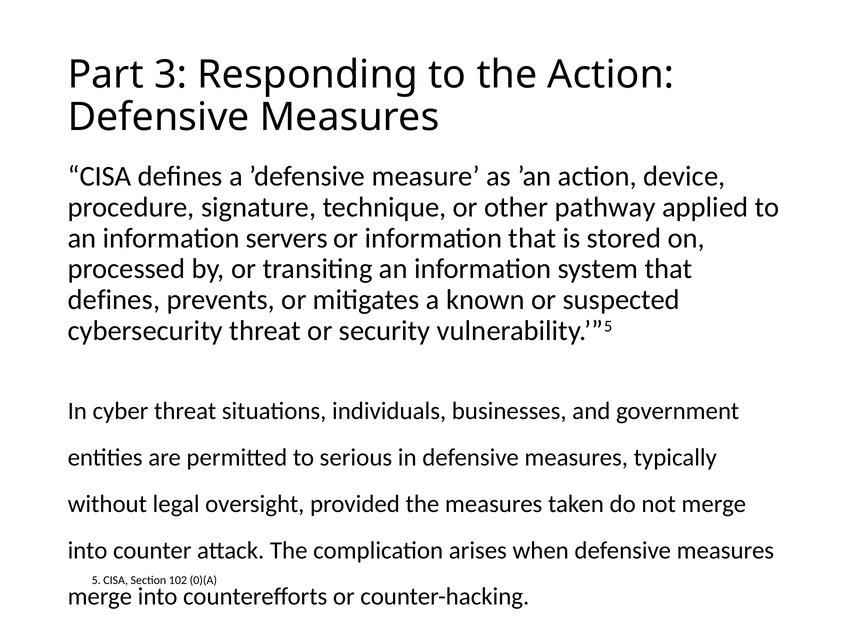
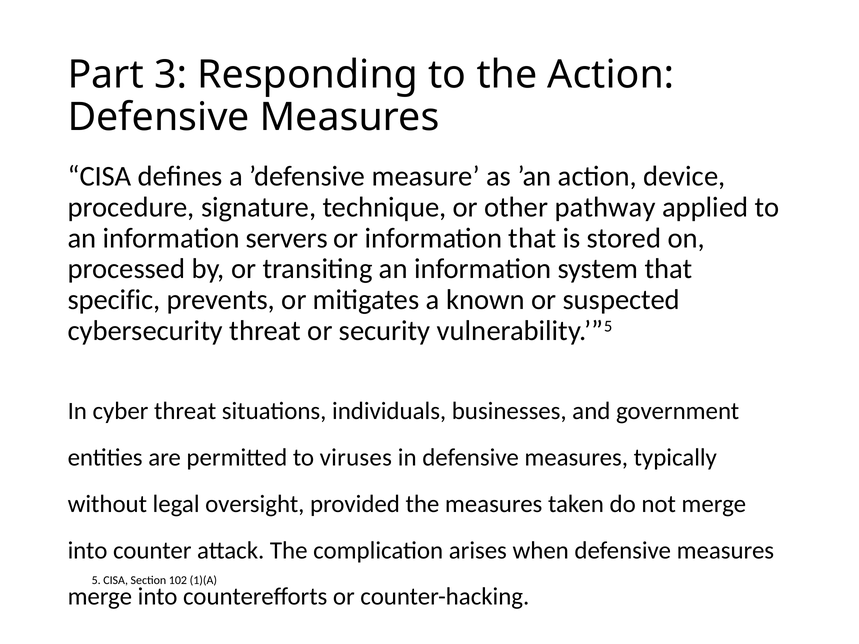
defines: defines -> specific (114, 300)
serious: serious -> viruses (356, 458)
0)(A: 0)(A -> 1)(A (203, 580)
